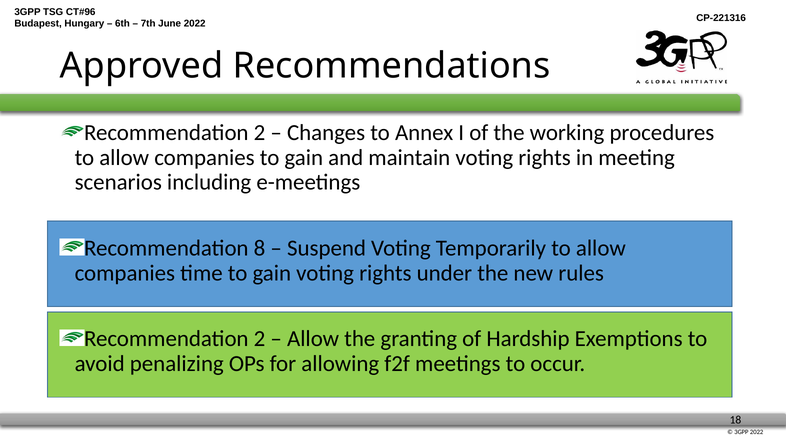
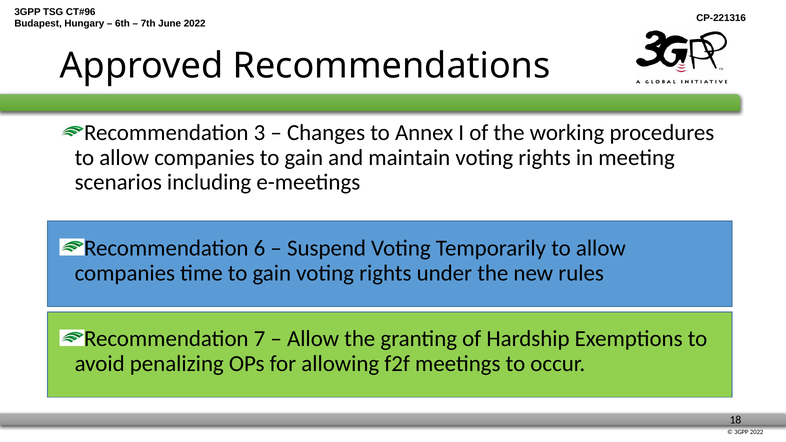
2: 2 -> 3 (260, 133)
8: 8 -> 6 (260, 248)
2: 2 -> 7 (260, 339)
